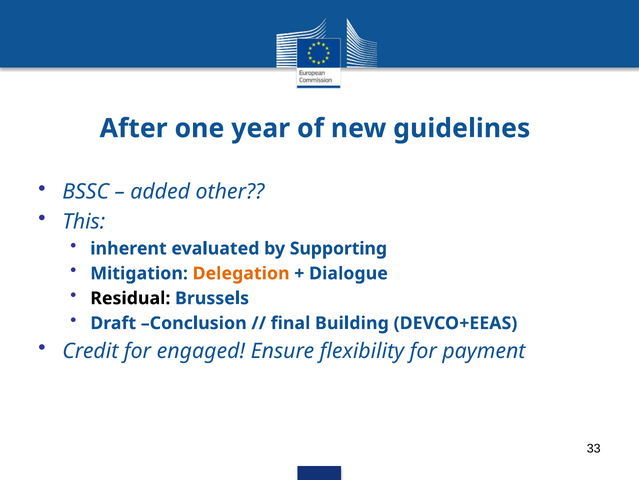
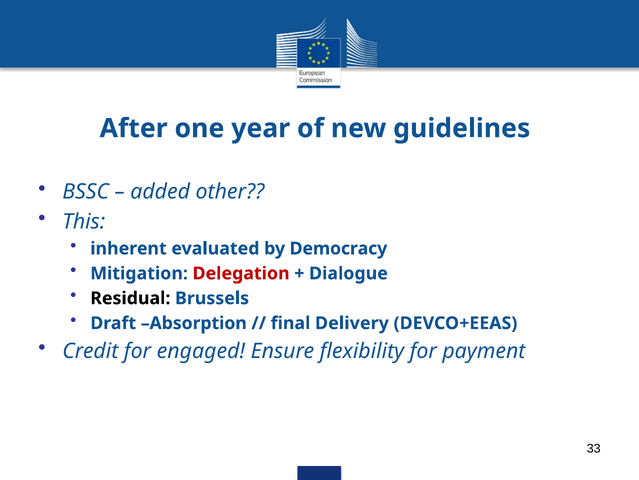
Supporting: Supporting -> Democracy (338, 248)
Delegation colour: orange -> red (241, 273)
Conclusion: Conclusion -> Absorption (194, 323)
Building: Building -> Delivery (352, 323)
